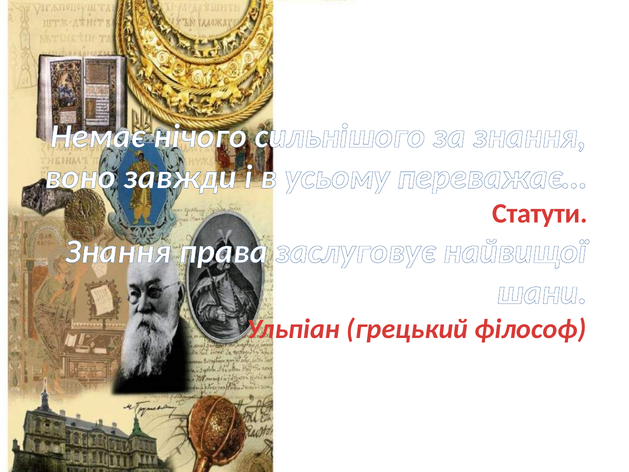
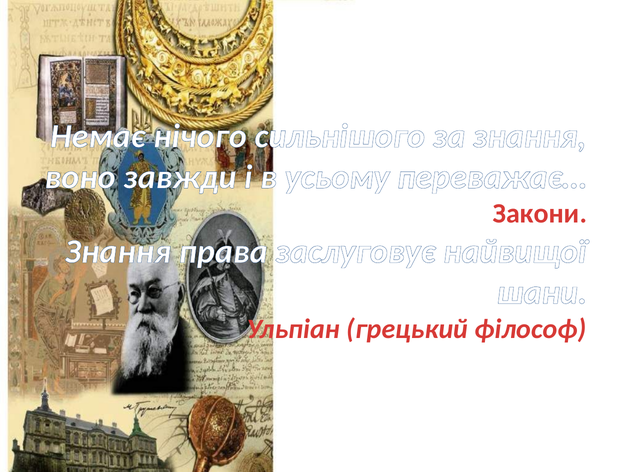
Статути: Статути -> Закони (540, 214)
